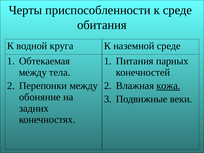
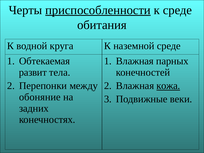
приспособленности underline: none -> present (98, 10)
Питания: Питания -> Влажная (135, 61)
между: между -> развит (33, 72)
